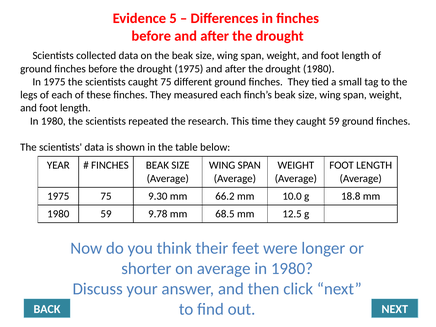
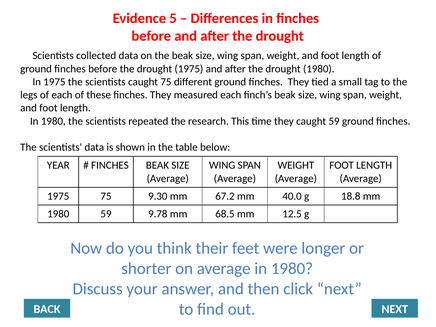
66.2: 66.2 -> 67.2 (225, 196)
10.0: 10.0 -> 40.0 (292, 196)
